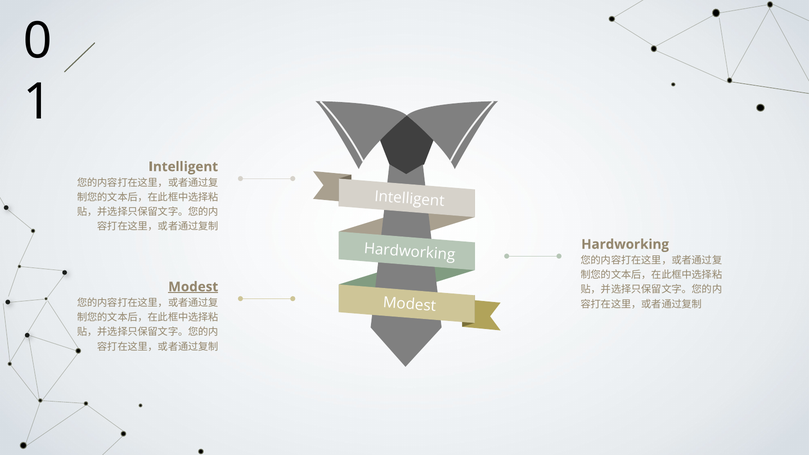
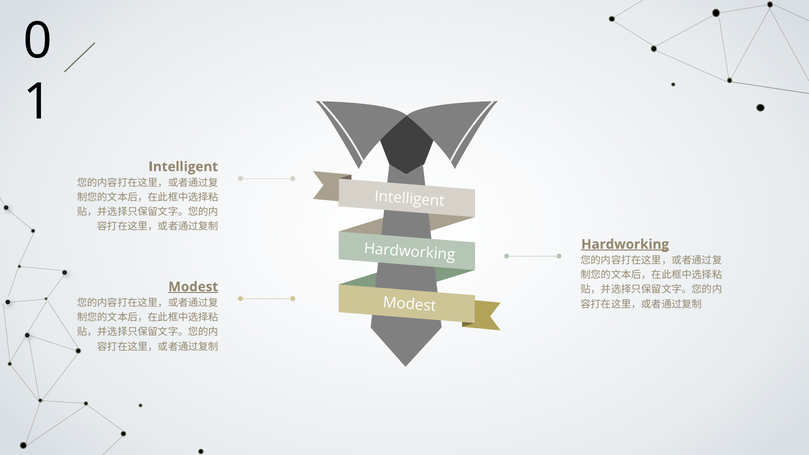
Hardworking underline: none -> present (625, 244)
